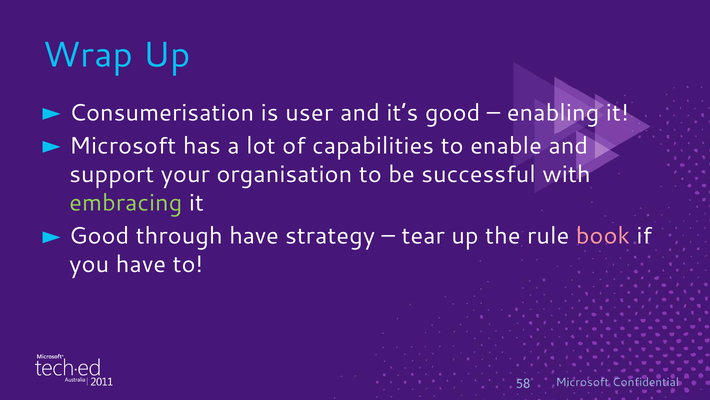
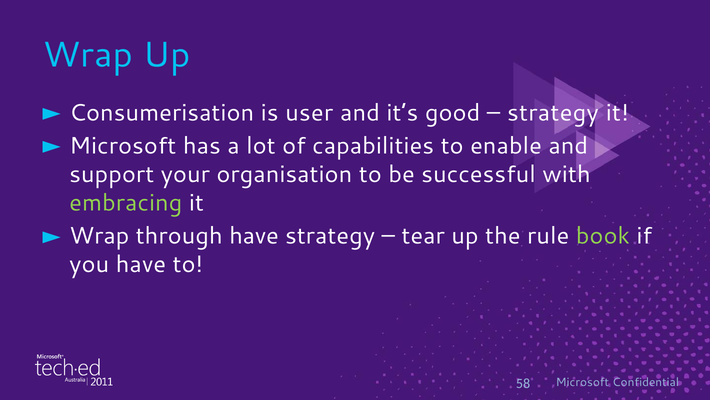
enabling: enabling -> strategy (553, 113)
Good: Good -> Wrap (99, 236)
book colour: pink -> light green (603, 236)
